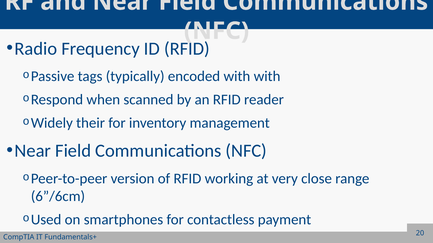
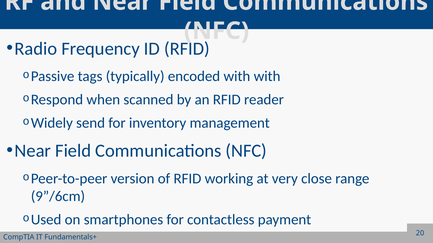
their: their -> send (91, 123)
6”/6cm: 6”/6cm -> 9”/6cm (58, 197)
